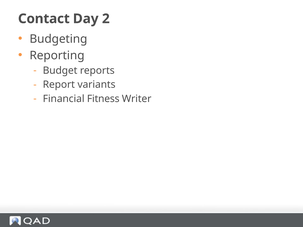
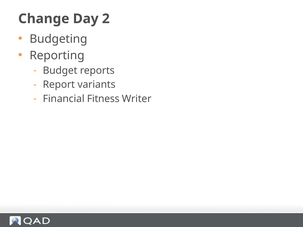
Contact: Contact -> Change (44, 19)
